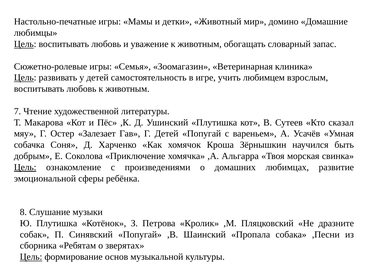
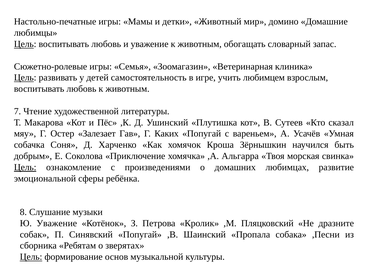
Г Детей: Детей -> Каких (167, 134)
Ю Плутишка: Плутишка -> Уважение (57, 224)
